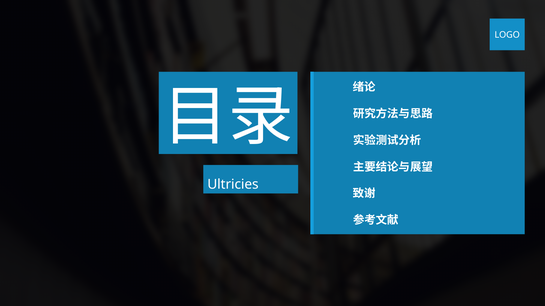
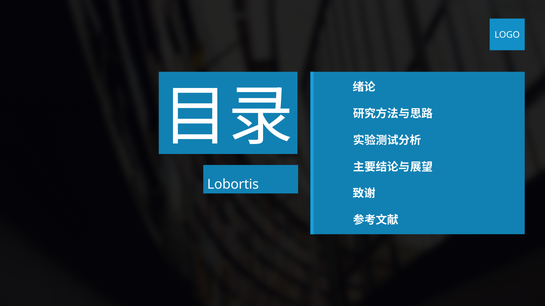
Ultricies: Ultricies -> Lobortis (233, 185)
